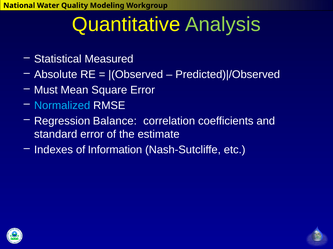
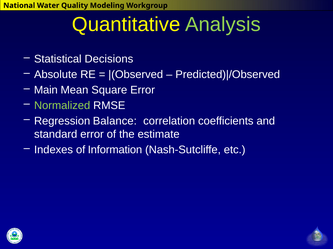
Measured: Measured -> Decisions (109, 59)
Must: Must -> Main (46, 90)
Normalized colour: light blue -> light green (62, 106)
